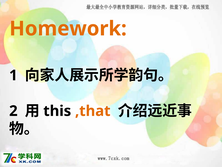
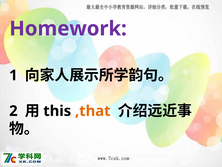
Homework colour: orange -> purple (68, 29)
